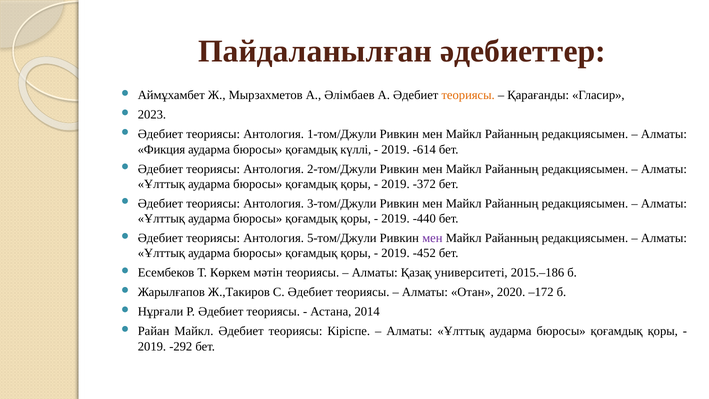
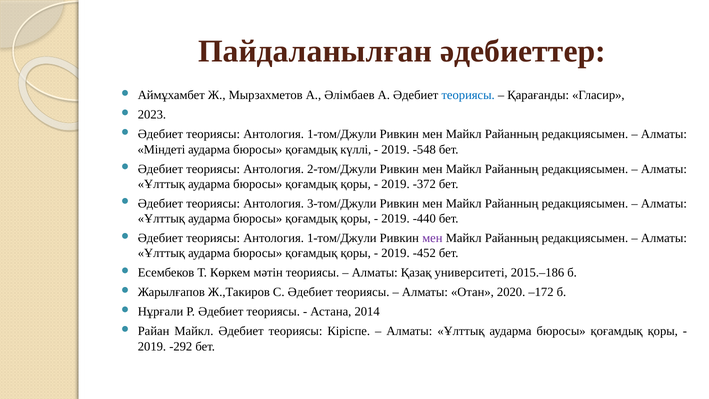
теориясы colour: orange -> blue (468, 95)
Фикция: Фикция -> Міндеті (161, 149)
-614: -614 -> -548 (424, 149)
5-том/Джули: 5-том/Джули -> 1-том/Джули (342, 238)
